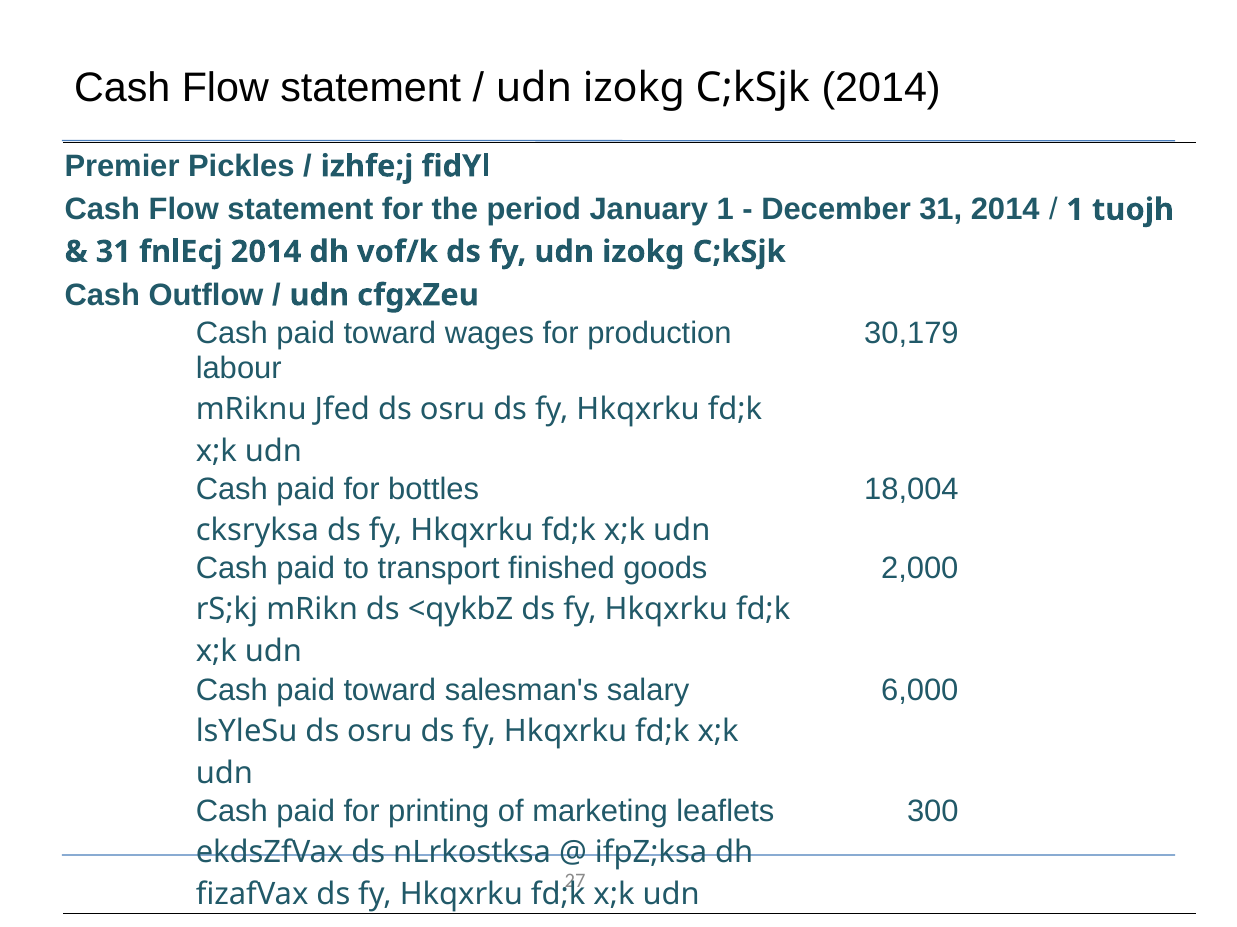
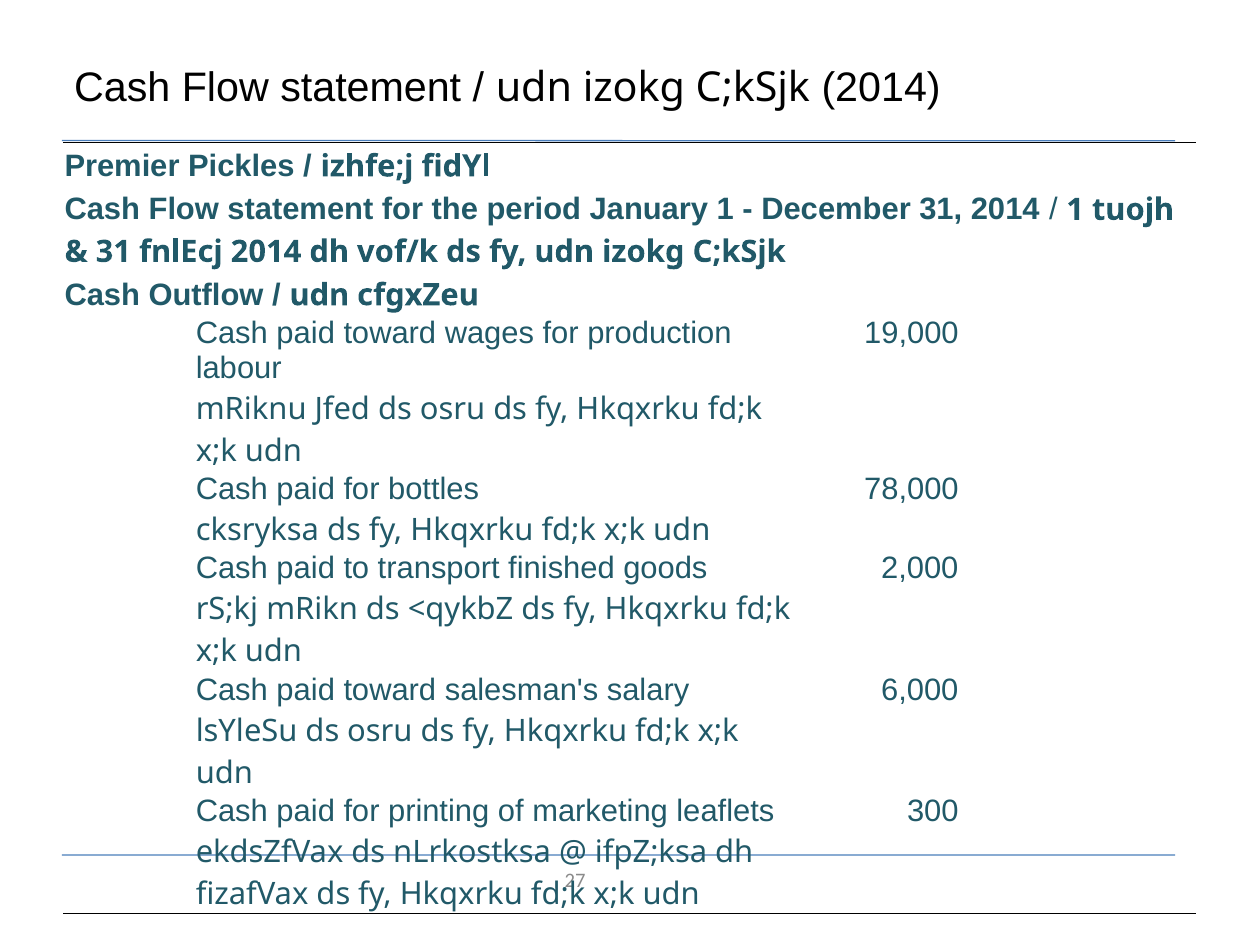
30,179: 30,179 -> 19,000 (911, 334)
18,004: 18,004 -> 78,000 (911, 490)
